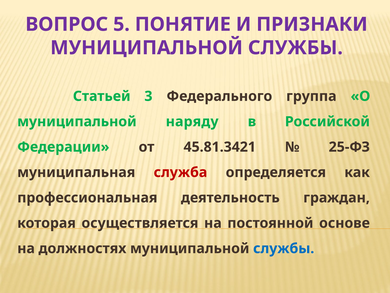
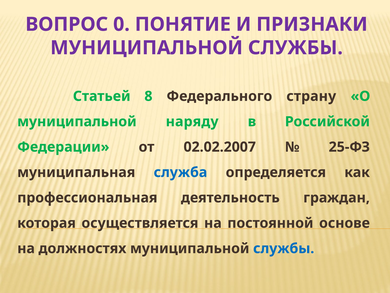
5: 5 -> 0 (121, 24)
3: 3 -> 8 (148, 96)
группа: группа -> страну (311, 96)
45.81.3421: 45.81.3421 -> 02.02.2007 (220, 147)
служба colour: red -> blue (180, 172)
